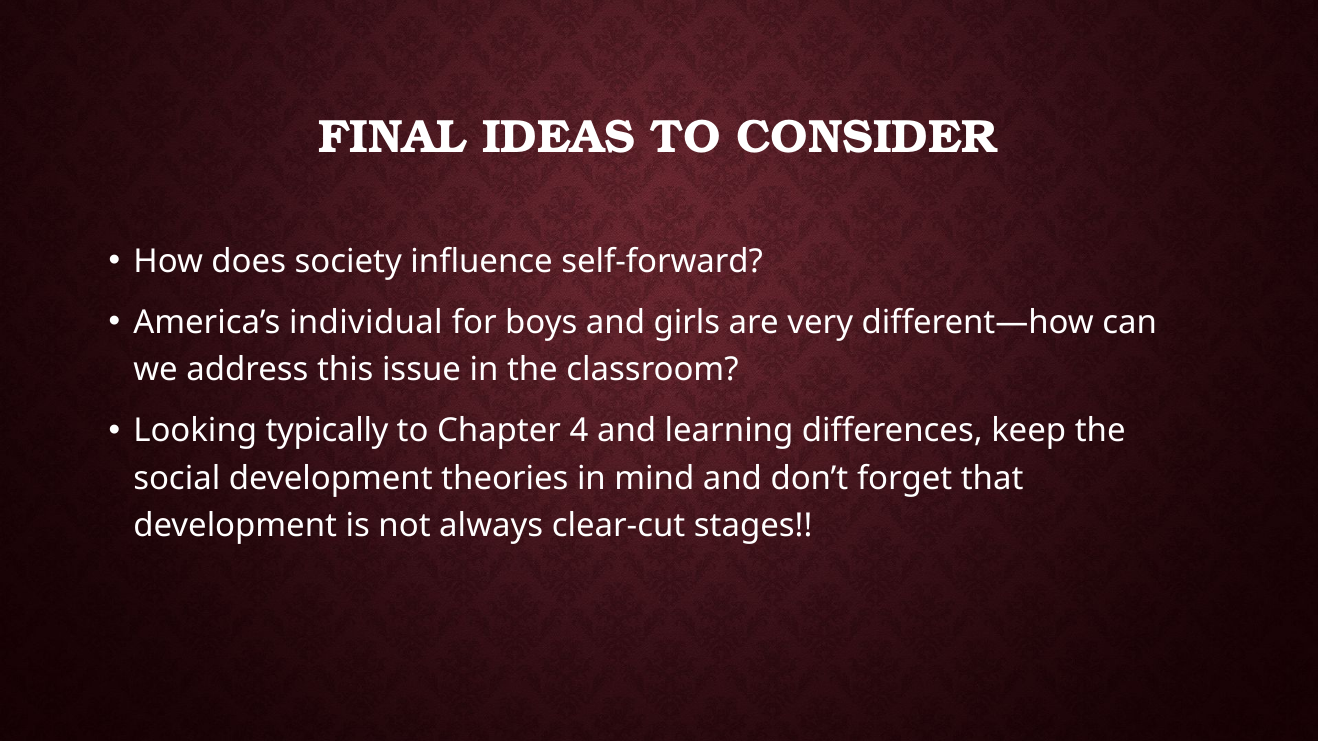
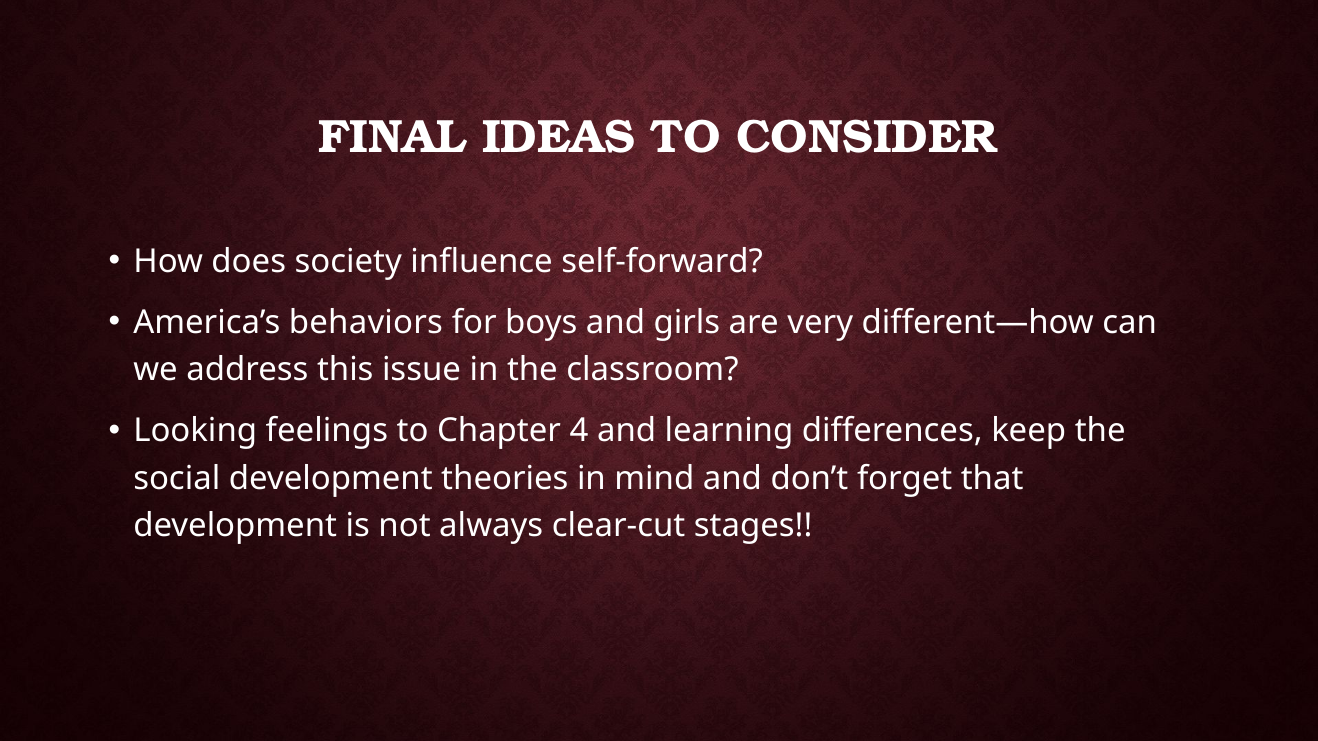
individual: individual -> behaviors (366, 323)
typically: typically -> feelings (327, 431)
